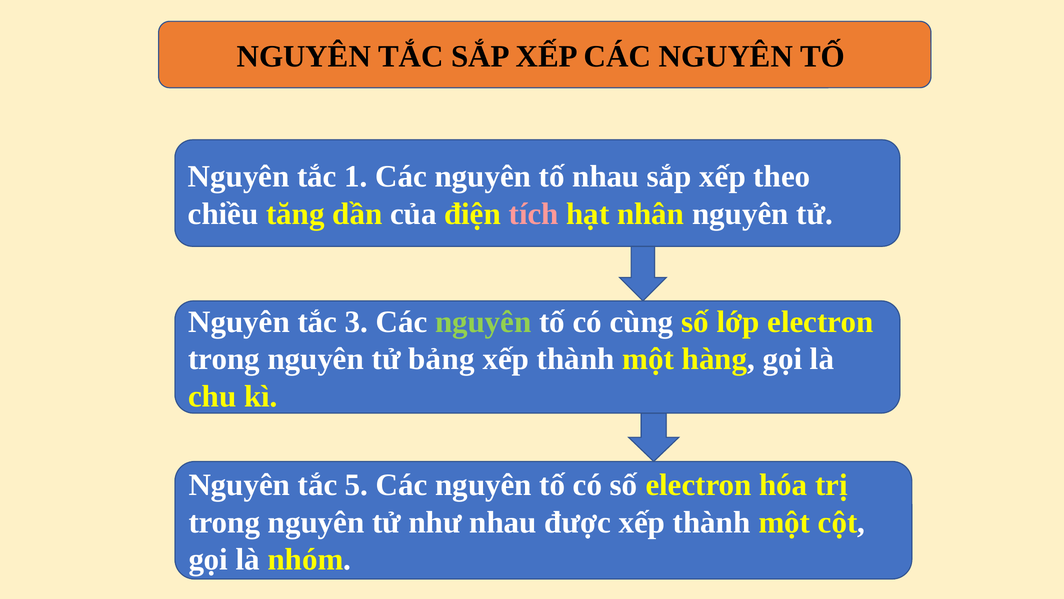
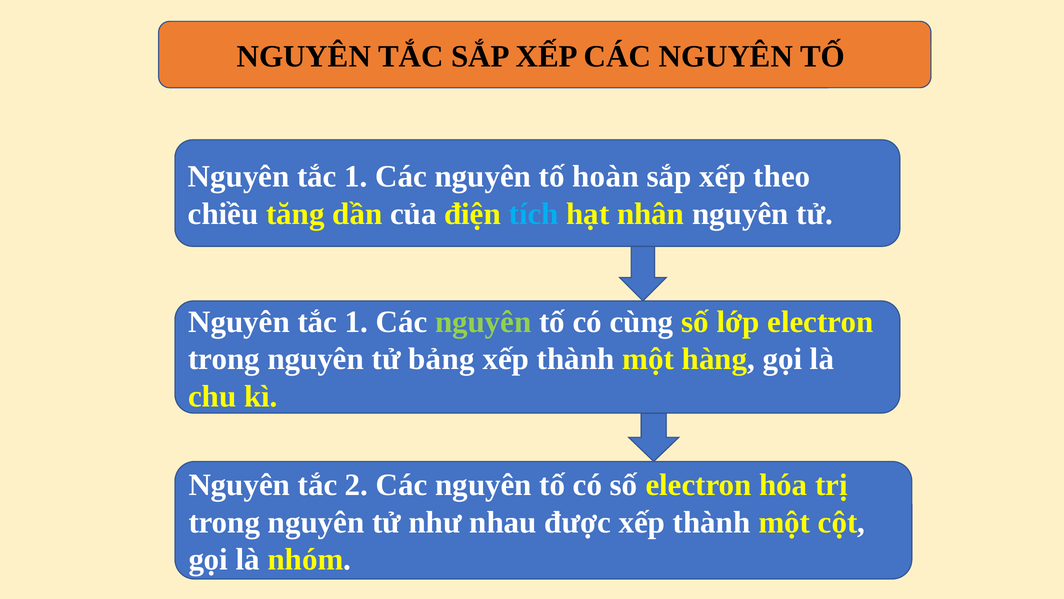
tố nhau: nhau -> hoàn (606, 176)
tích colour: pink -> light blue (534, 214)
3: 3 -> 1 (356, 322)
5: 5 -> 2 (357, 485)
